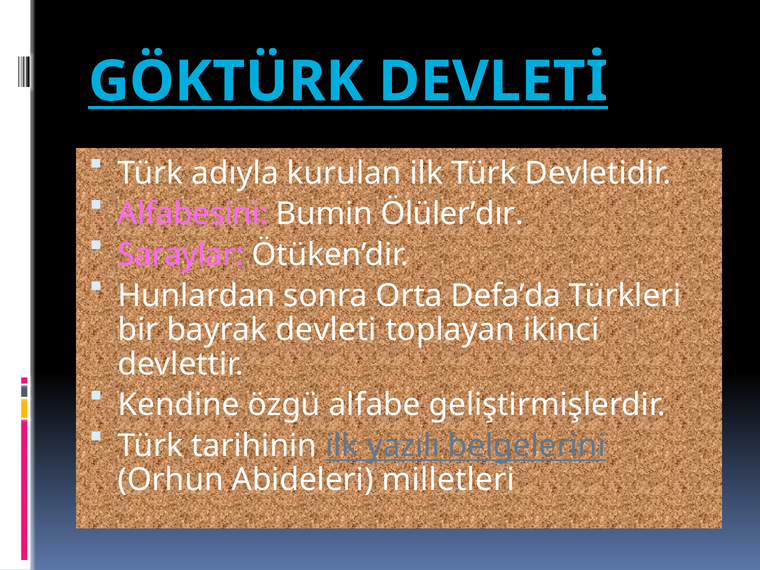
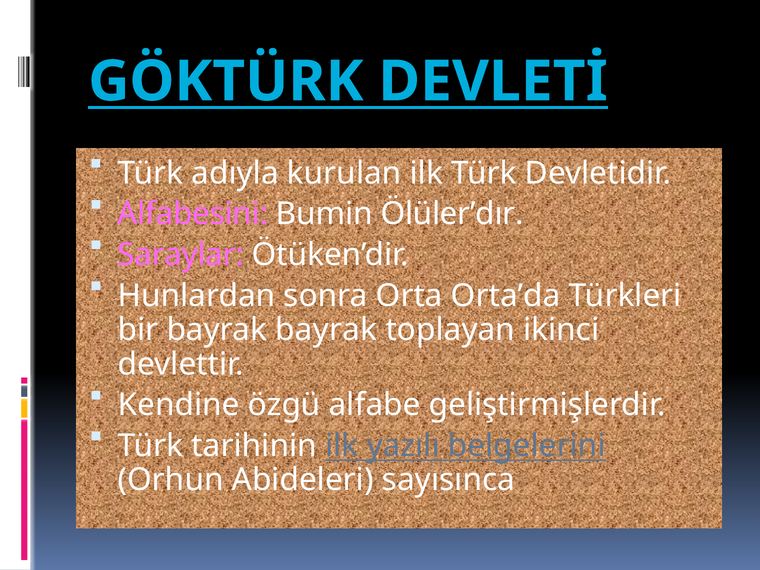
Defa’da: Defa’da -> Orta’da (506, 296)
bayrak devleti: devleti -> bayrak (326, 330)
milletleri: milletleri -> sayısınca (448, 480)
